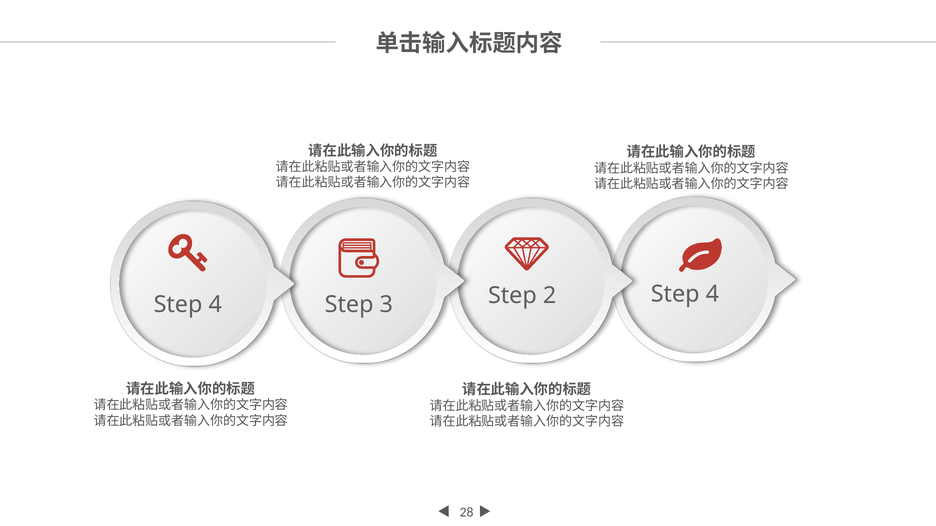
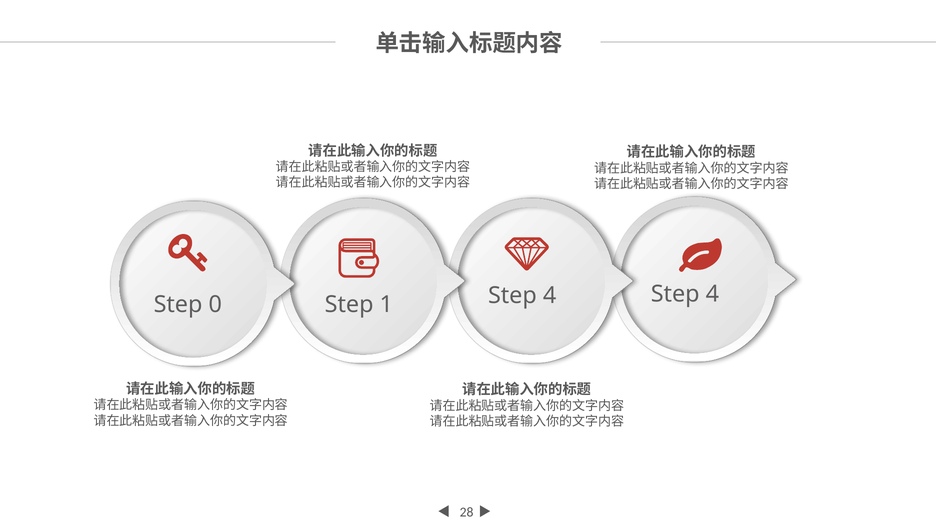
2: 2 -> 4 (550, 296)
4: 4 -> 0 (215, 305)
3: 3 -> 1 (386, 305)
